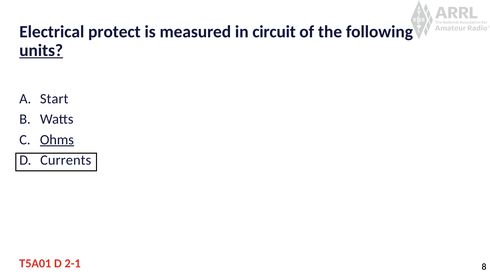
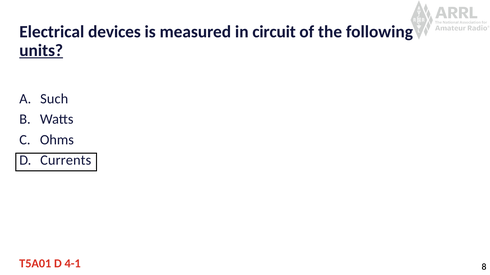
protect: protect -> devices (114, 32)
Start: Start -> Such (54, 99)
Ohms underline: present -> none (57, 140)
2-1: 2-1 -> 4-1 (73, 264)
